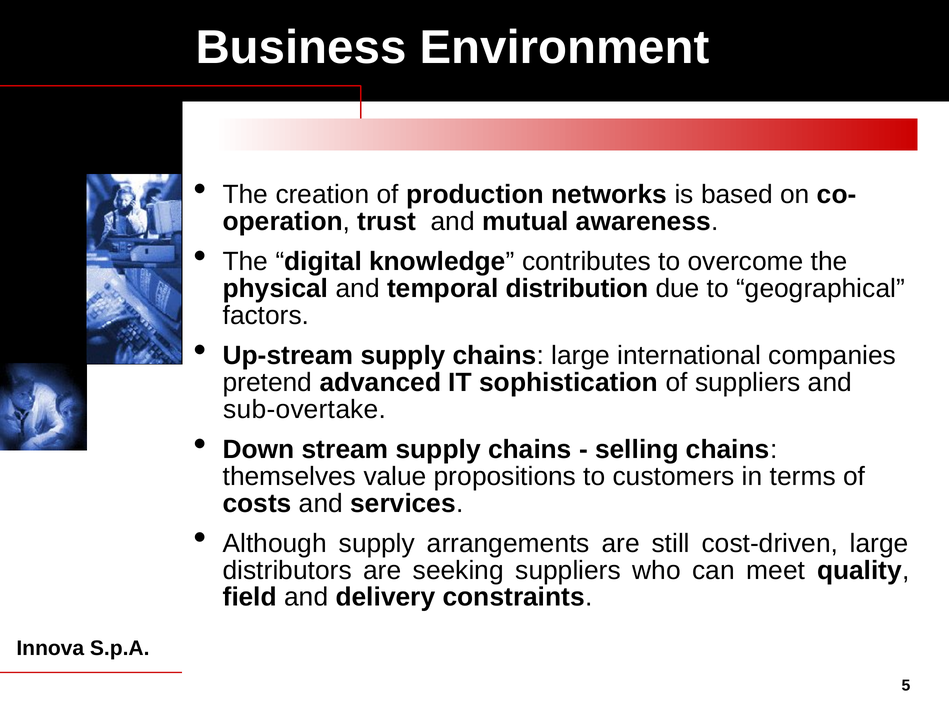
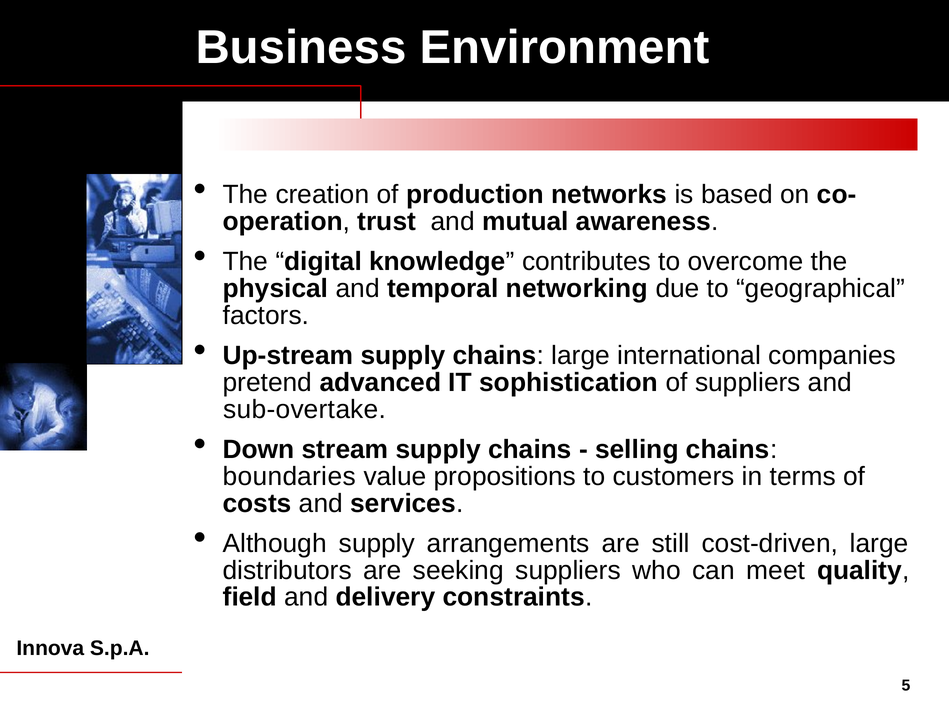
distribution: distribution -> networking (577, 289)
themselves: themselves -> boundaries (289, 476)
